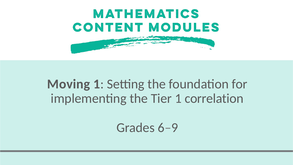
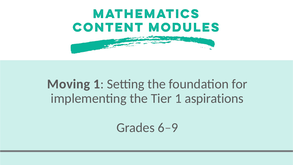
correlation: correlation -> aspirations (214, 98)
